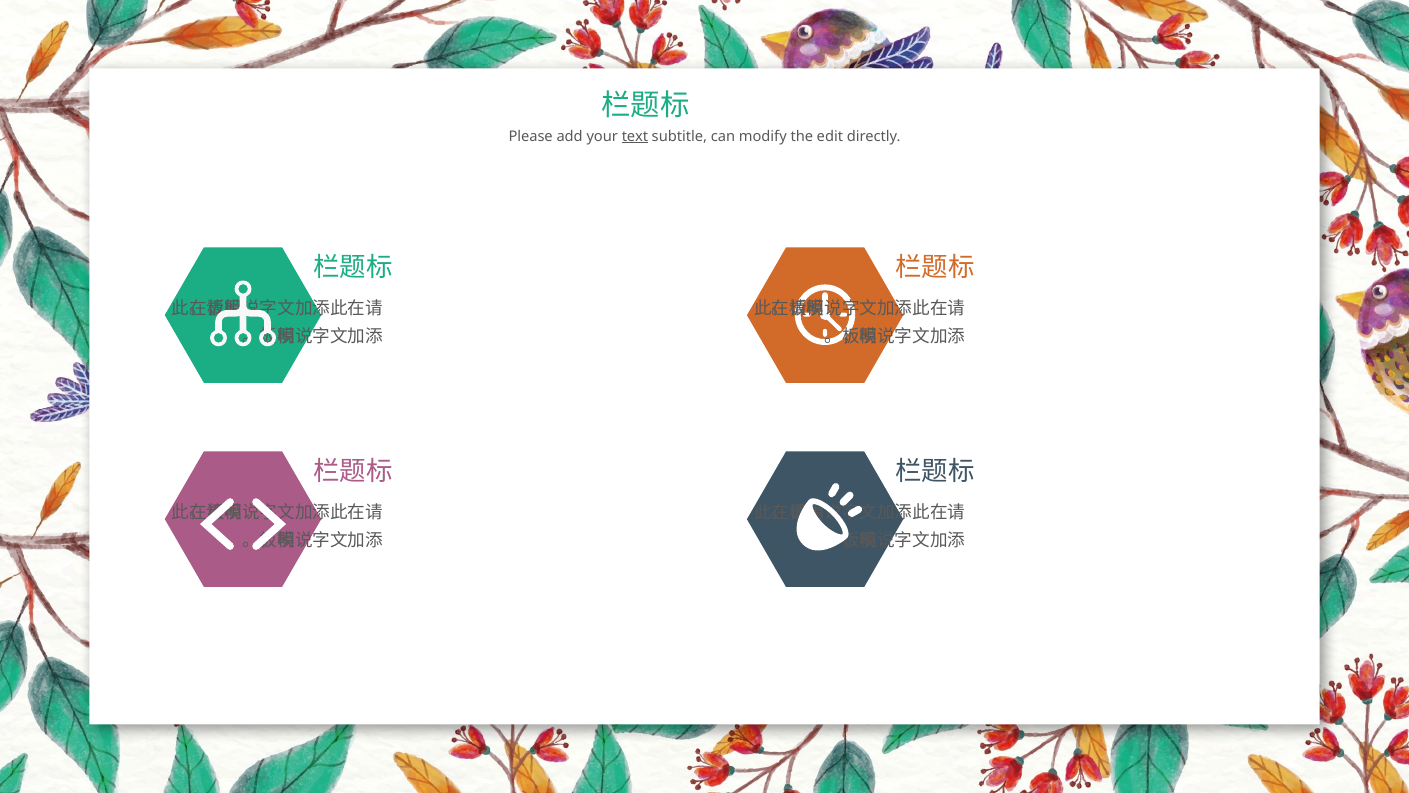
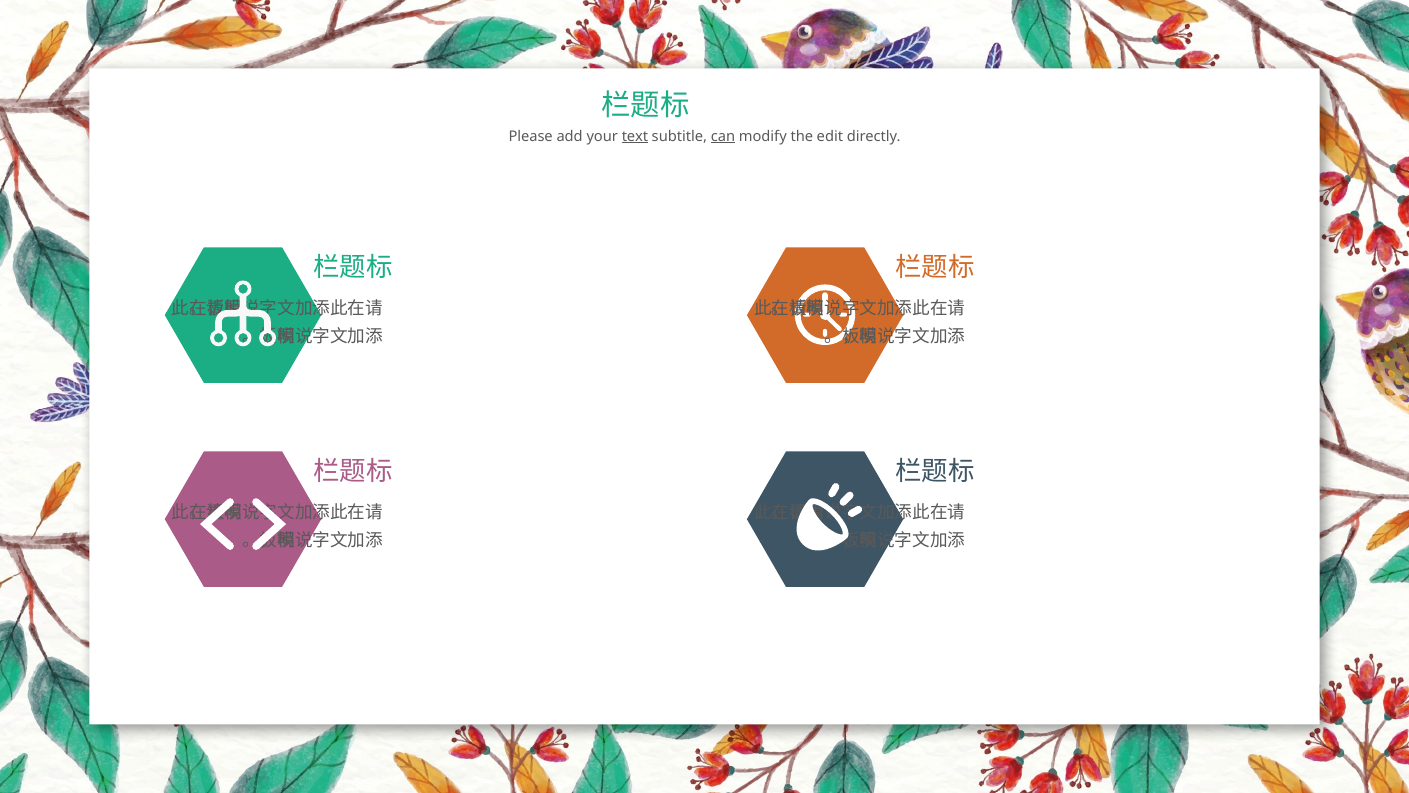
can underline: none -> present (723, 136)
